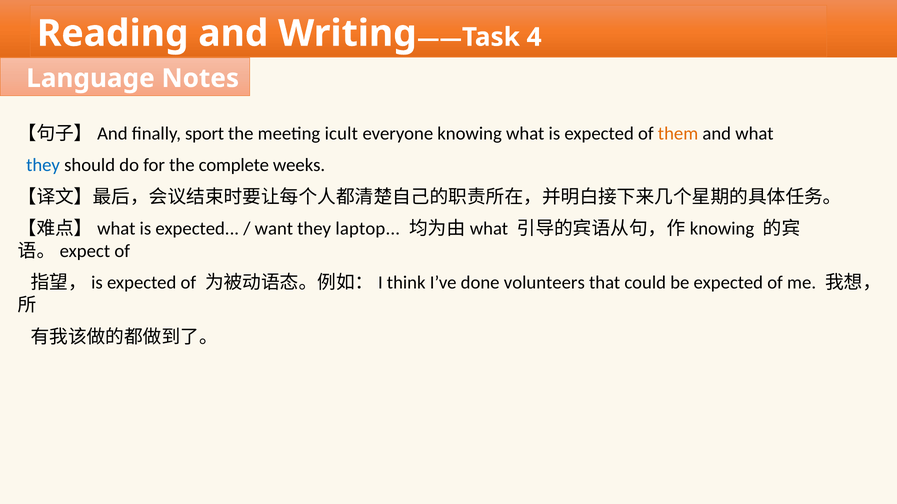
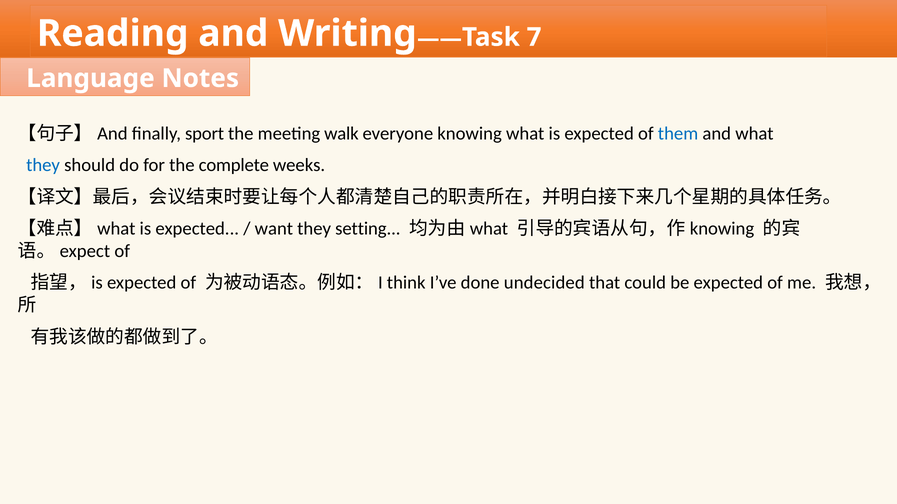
4: 4 -> 7 (534, 37)
icult: icult -> walk (341, 133)
them colour: orange -> blue (678, 133)
laptop: laptop -> setting (368, 229)
volunteers: volunteers -> undecided (544, 283)
